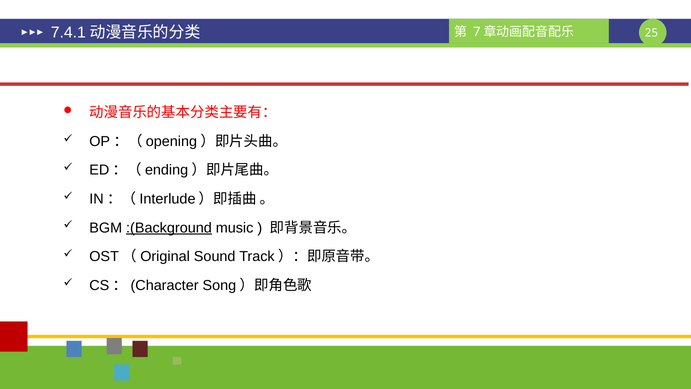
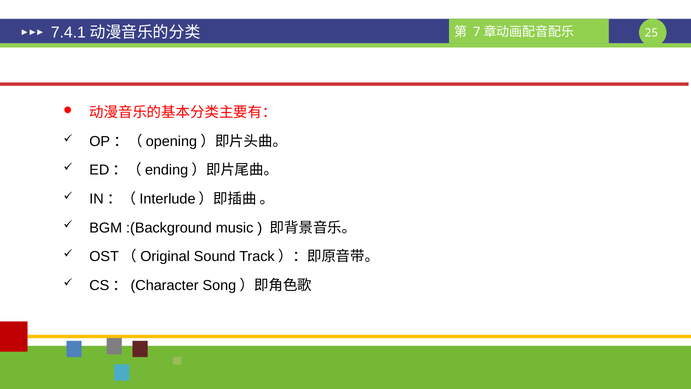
:(Background underline: present -> none (169, 228)
